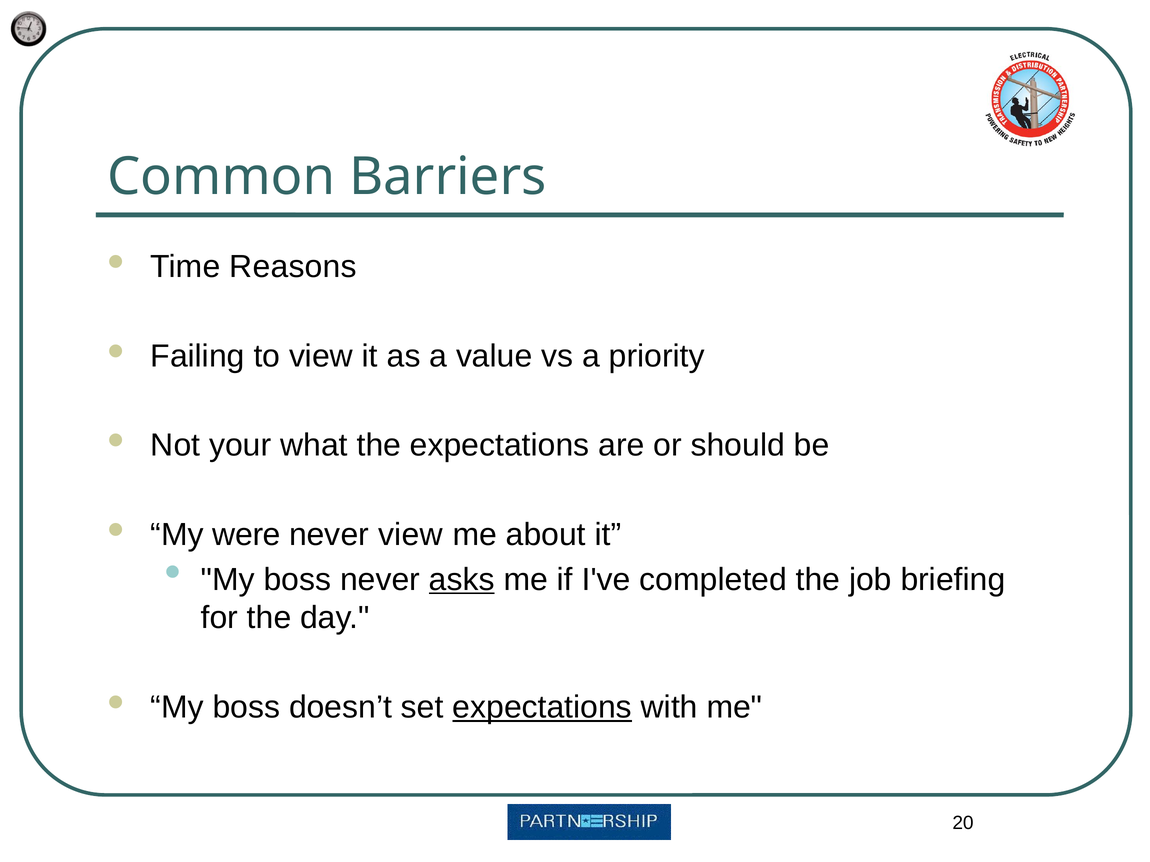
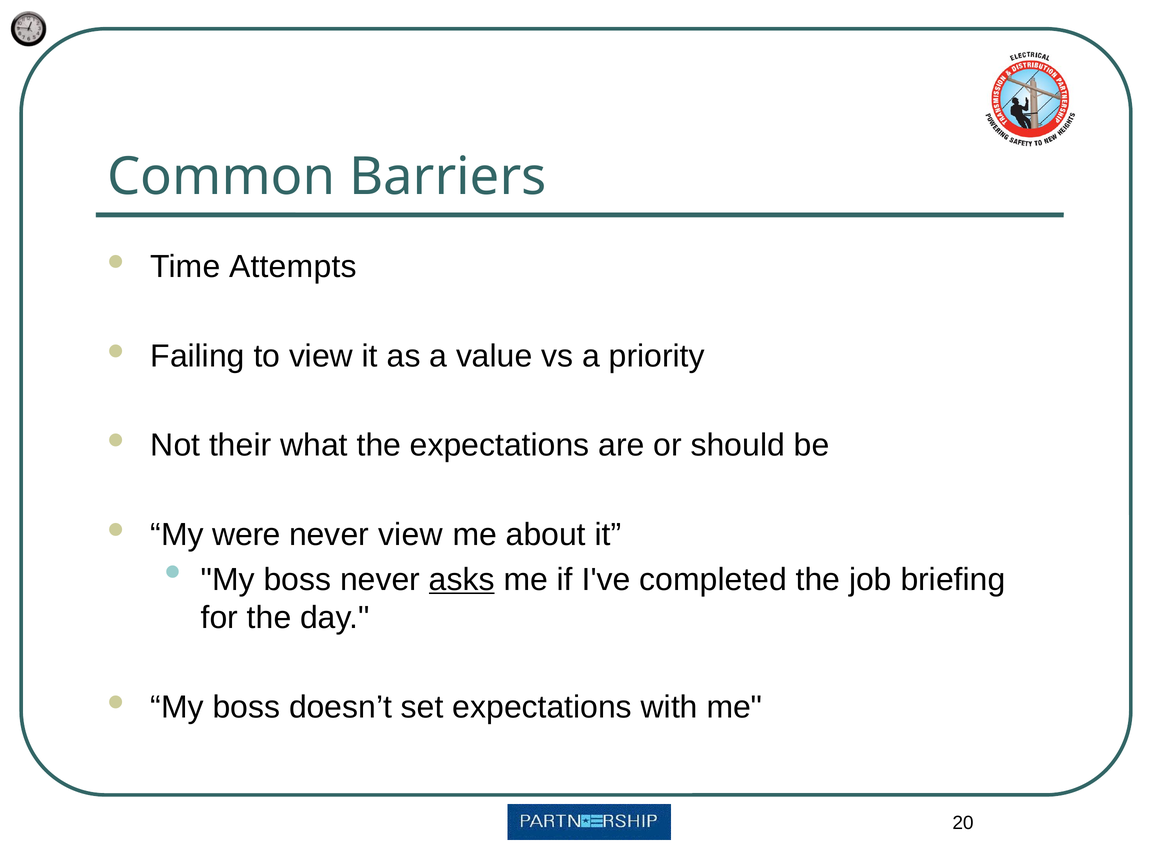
Reasons: Reasons -> Attempts (293, 267)
your: your -> their (240, 446)
expectations underline: present -> none (542, 708)
